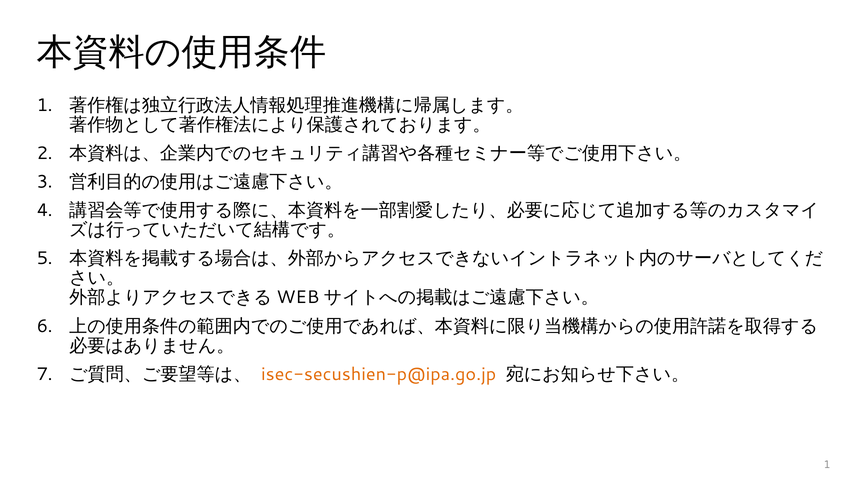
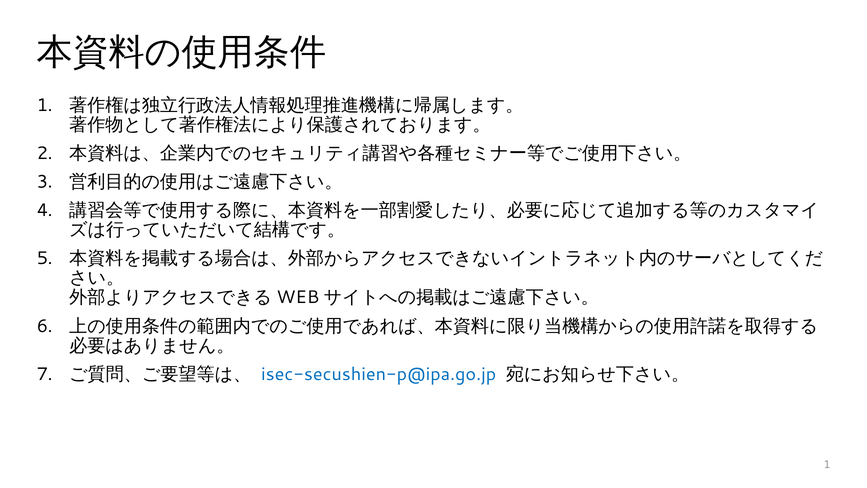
isec-secushien-p@ipa.go.jp colour: orange -> blue (379, 374)
